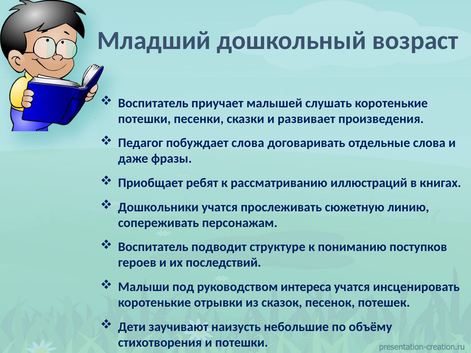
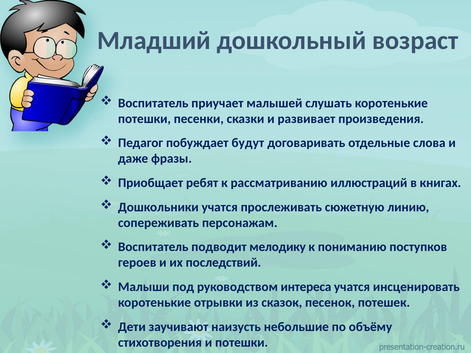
побуждает слова: слова -> будут (248, 143)
структуре: структуре -> мелодику (278, 247)
